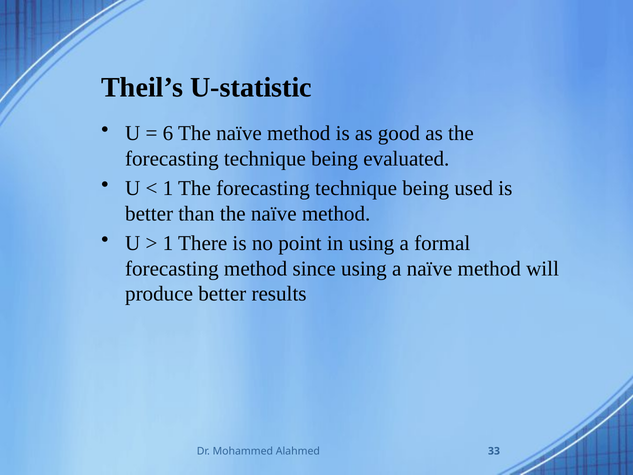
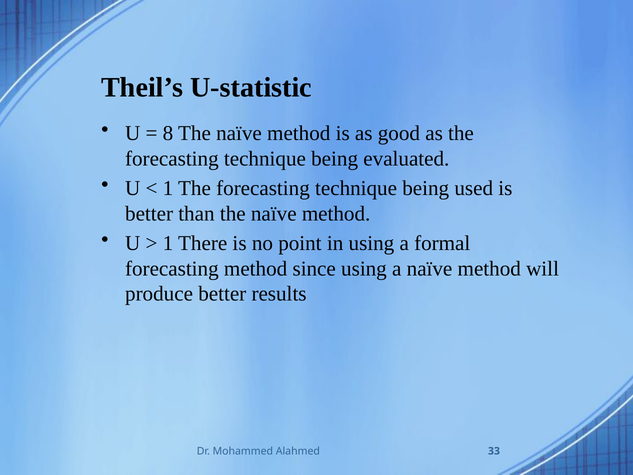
6: 6 -> 8 (168, 133)
